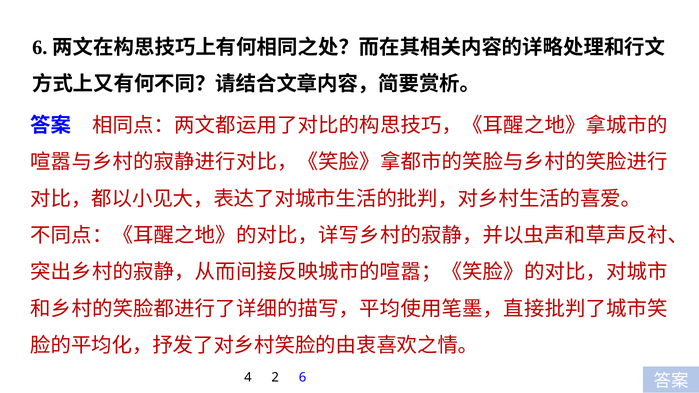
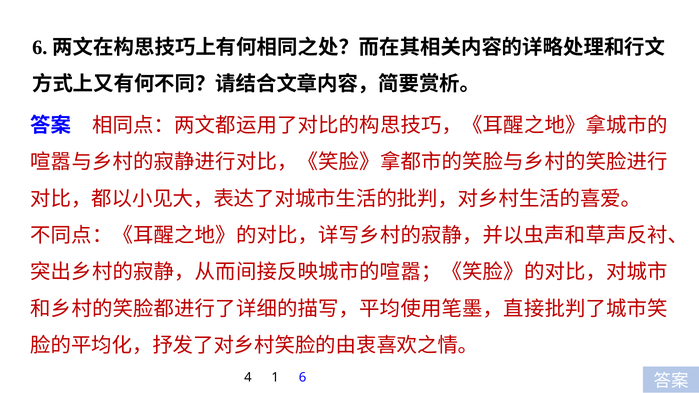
2: 2 -> 1 (275, 378)
